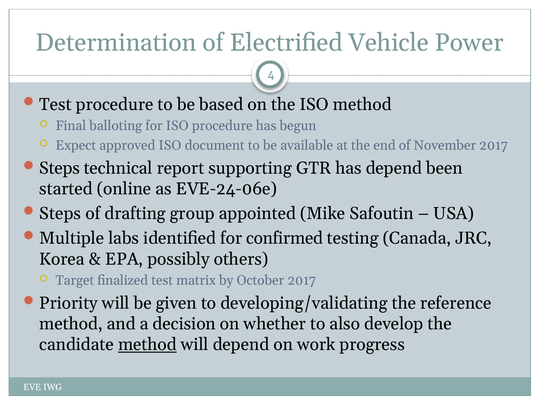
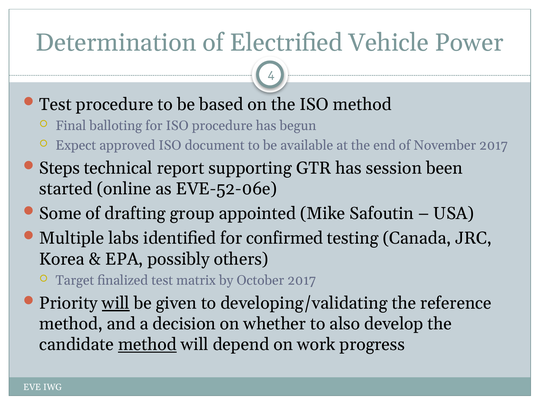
has depend: depend -> session (394, 168)
EVE-24-06e: EVE-24-06e -> EVE-52-06e (226, 189)
Steps: Steps -> Some (60, 214)
will underline: none -> present (116, 303)
